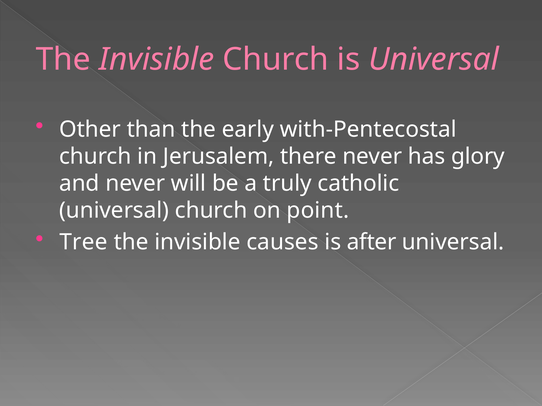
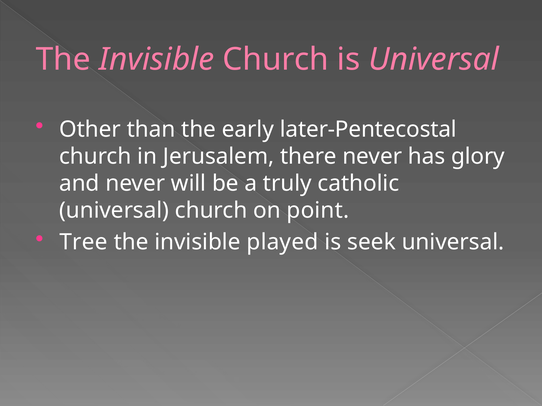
with-Pentecostal: with-Pentecostal -> later-Pentecostal (368, 129)
causes: causes -> played (282, 242)
after: after -> seek (371, 242)
